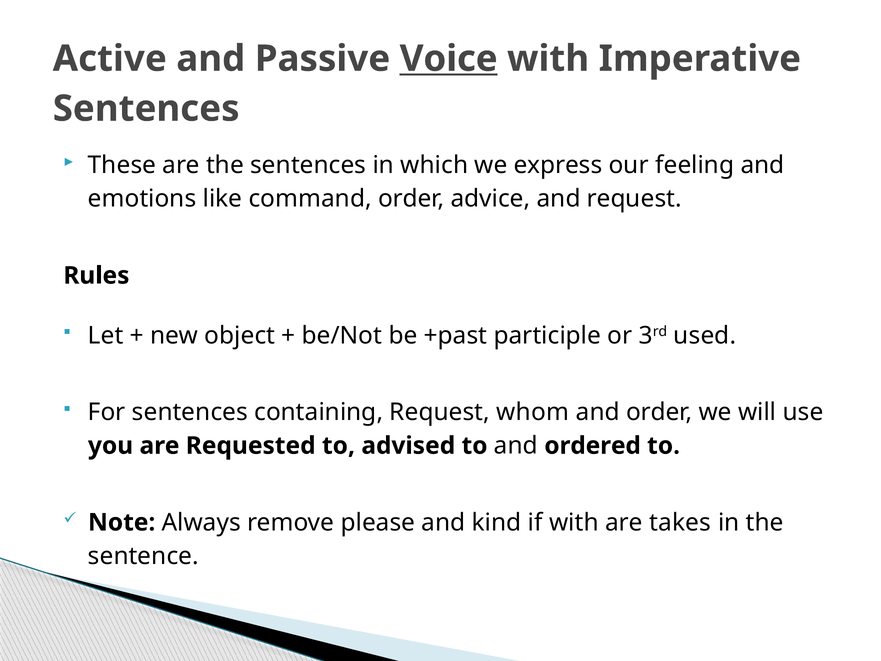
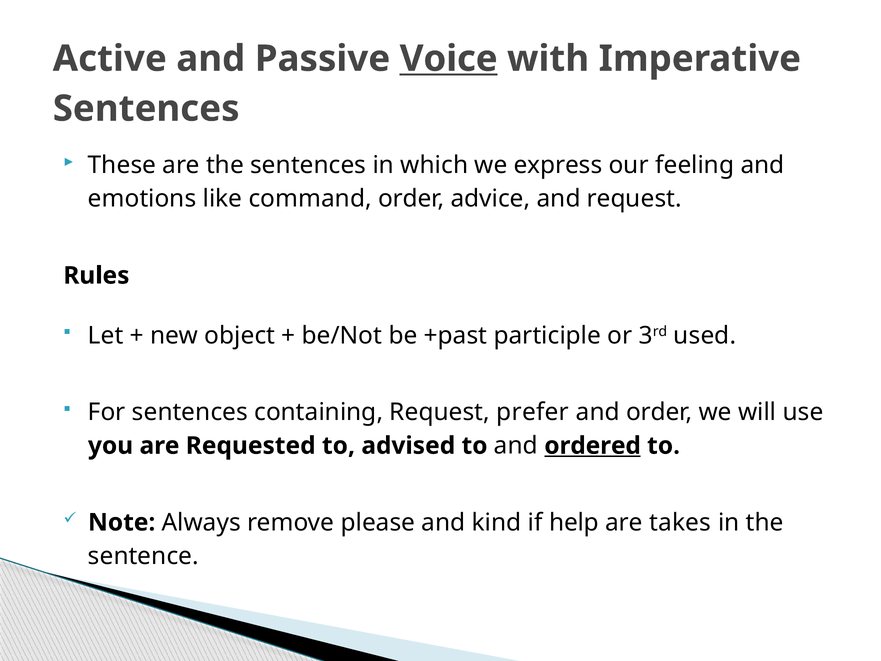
whom: whom -> prefer (533, 412)
ordered underline: none -> present (593, 446)
if with: with -> help (574, 522)
